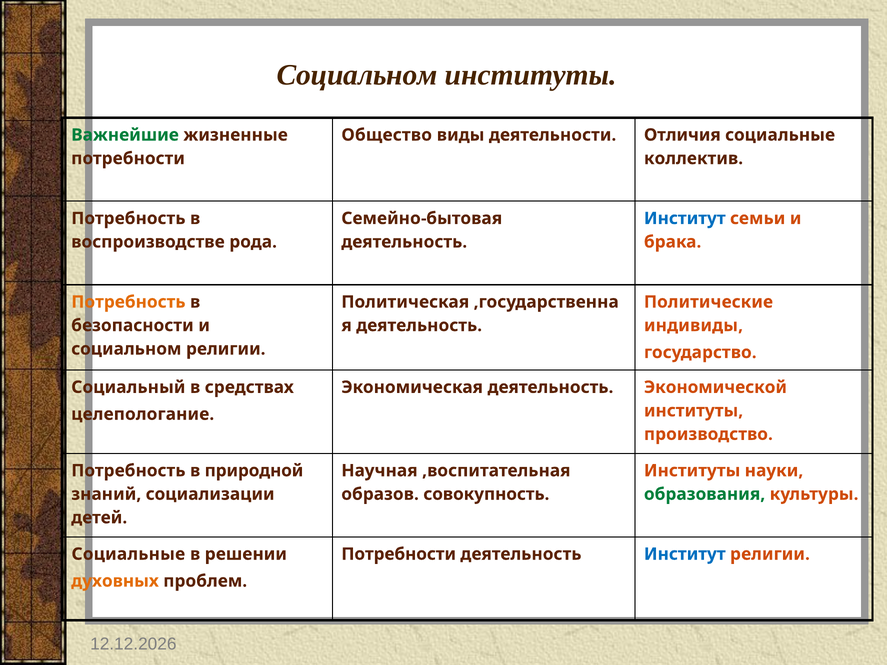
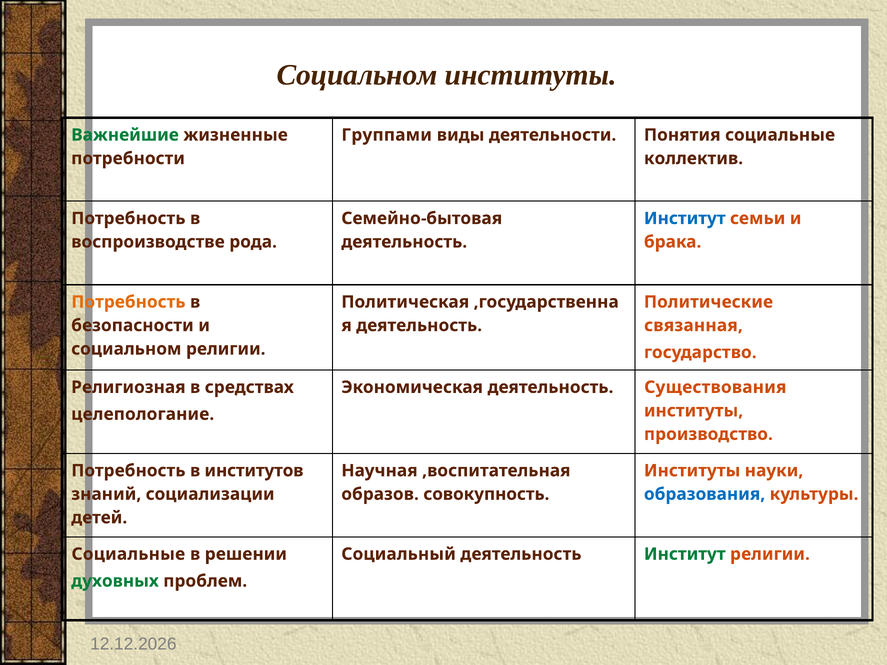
Общество: Общество -> Группами (387, 135)
Отличия: Отличия -> Понятия (682, 135)
индивиды: индивиды -> связанная (693, 326)
Социальный: Социальный -> Религиозная (128, 387)
Экономической: Экономической -> Существования (715, 387)
природной: природной -> институтов (254, 471)
образования colour: green -> blue (705, 494)
Потребности: Потребности -> Социальный (399, 554)
Институт colour: blue -> green (685, 554)
духовных colour: orange -> green (115, 581)
